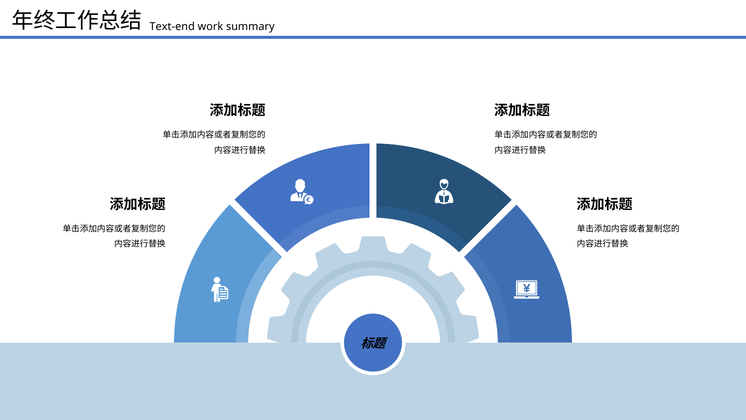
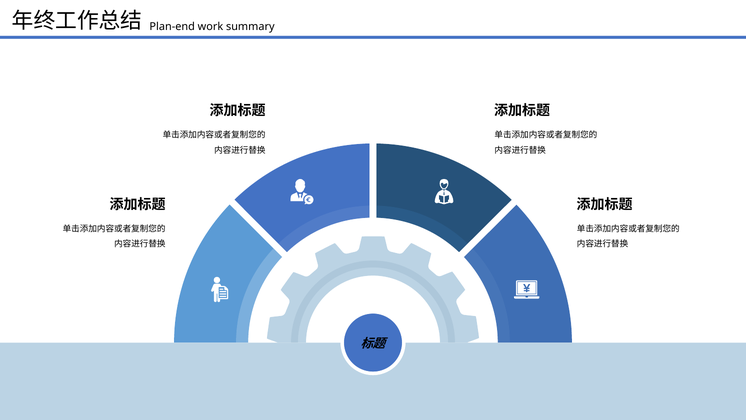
Text-end: Text-end -> Plan-end (172, 26)
